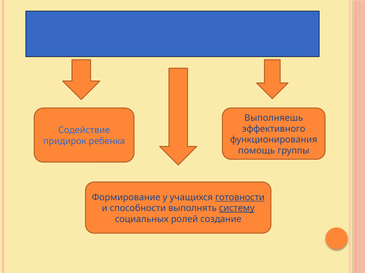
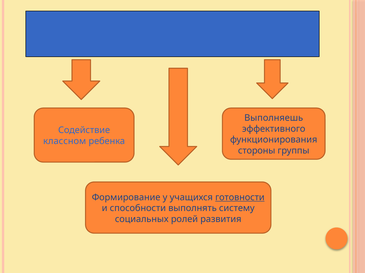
придирок: придирок -> классном (65, 142)
помощь: помощь -> стороны (257, 151)
систему underline: present -> none (237, 209)
создание: создание -> развития (221, 220)
